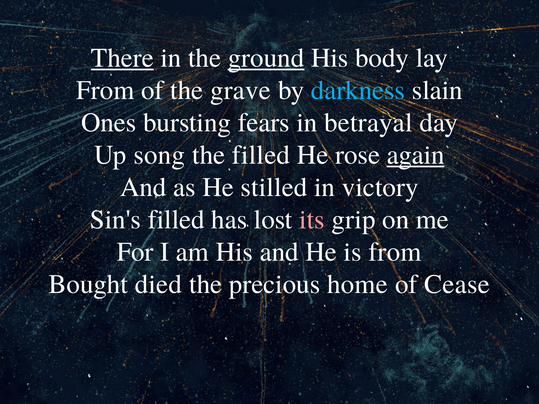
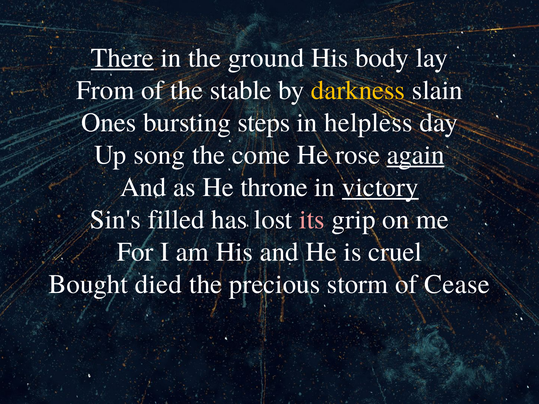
ground underline: present -> none (266, 58)
grave: grave -> stable (241, 90)
darkness colour: light blue -> yellow (358, 90)
fears: fears -> steps (264, 123)
betrayal: betrayal -> helpless (368, 123)
the filled: filled -> come (261, 155)
stilled: stilled -> throne (274, 187)
victory underline: none -> present (380, 187)
is from: from -> cruel (395, 252)
home: home -> storm (358, 284)
